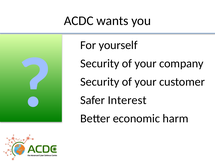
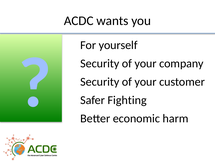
Interest: Interest -> Fighting (127, 100)
